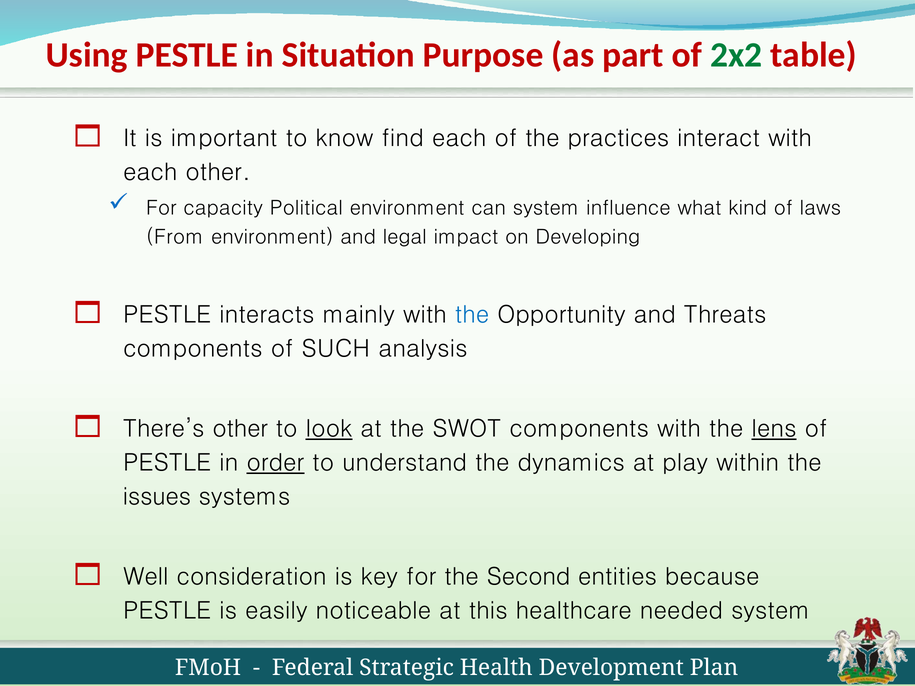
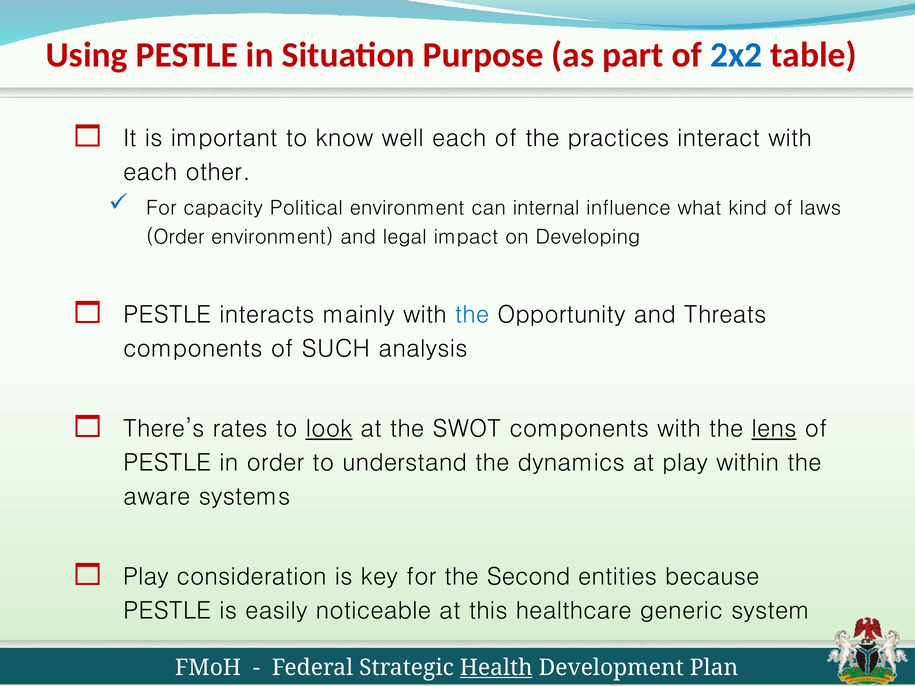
2x2 colour: green -> blue (736, 55)
find: find -> well (403, 138)
can system: system -> internal (546, 208)
From: From -> Order (175, 237)
There’s other: other -> rates (240, 429)
order underline: present -> none (275, 463)
issues: issues -> aware (157, 497)
Well: Well -> Play (146, 577)
needed: needed -> generic (681, 611)
Health underline: none -> present (496, 668)
